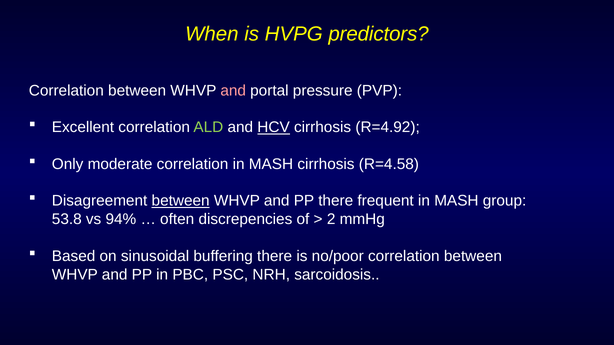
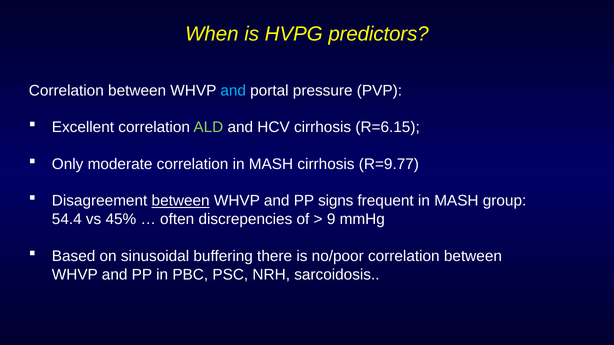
and colour: pink -> light blue (233, 91)
HCV underline: present -> none (274, 127)
R=4.92: R=4.92 -> R=6.15 (388, 127)
R=4.58: R=4.58 -> R=9.77 (389, 164)
PP there: there -> signs (336, 201)
53.8: 53.8 -> 54.4 (67, 220)
94%: 94% -> 45% (121, 220)
2: 2 -> 9 (331, 220)
